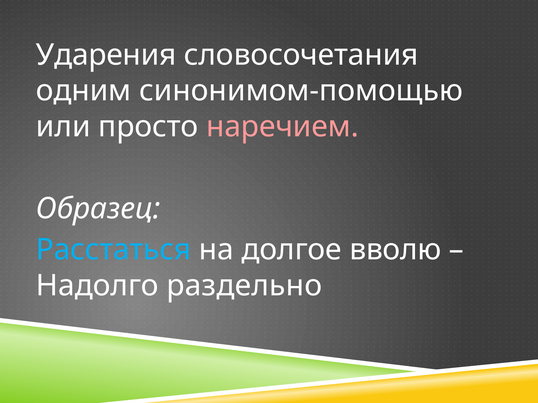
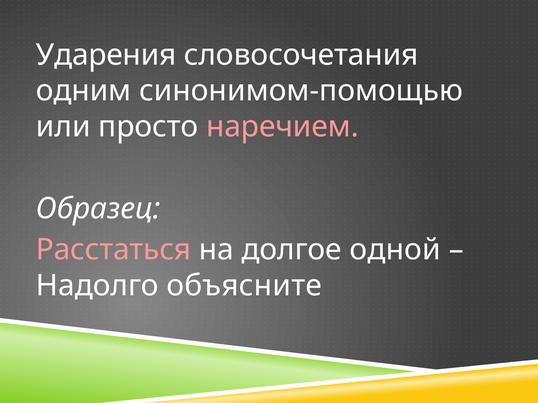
Расстаться colour: light blue -> pink (114, 250)
вволю: вволю -> одной (395, 250)
раздельно: раздельно -> объясните (244, 286)
